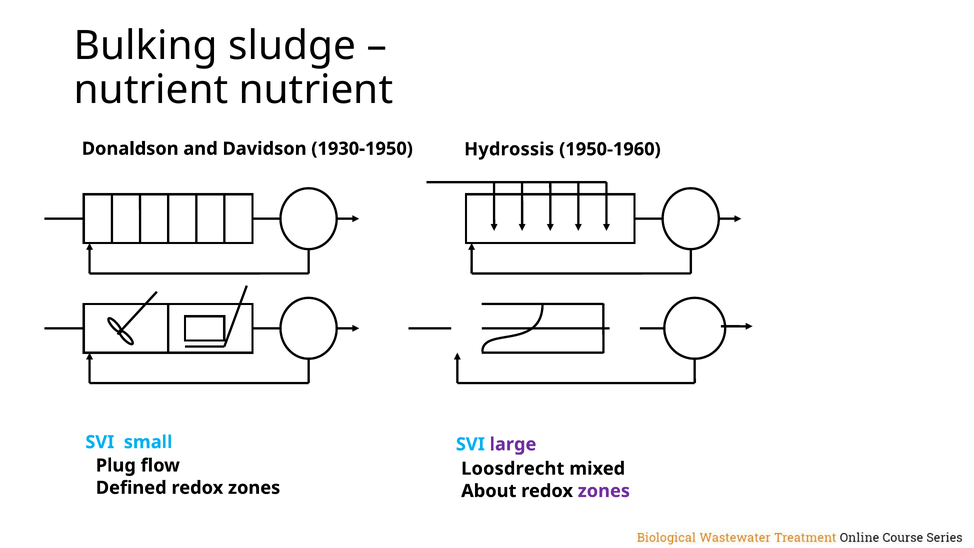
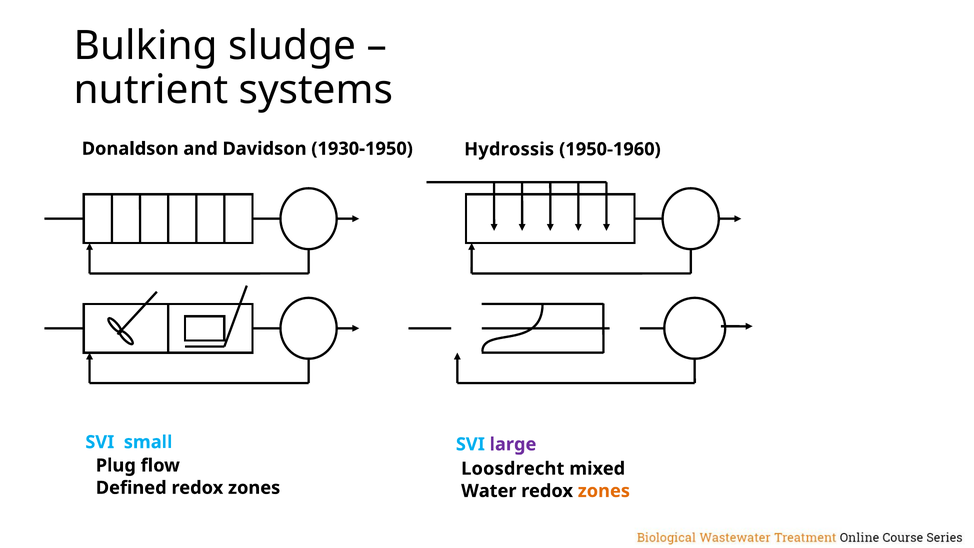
nutrient nutrient: nutrient -> systems (316, 90)
About: About -> Water (489, 491)
zones colour: purple -> orange (604, 491)
